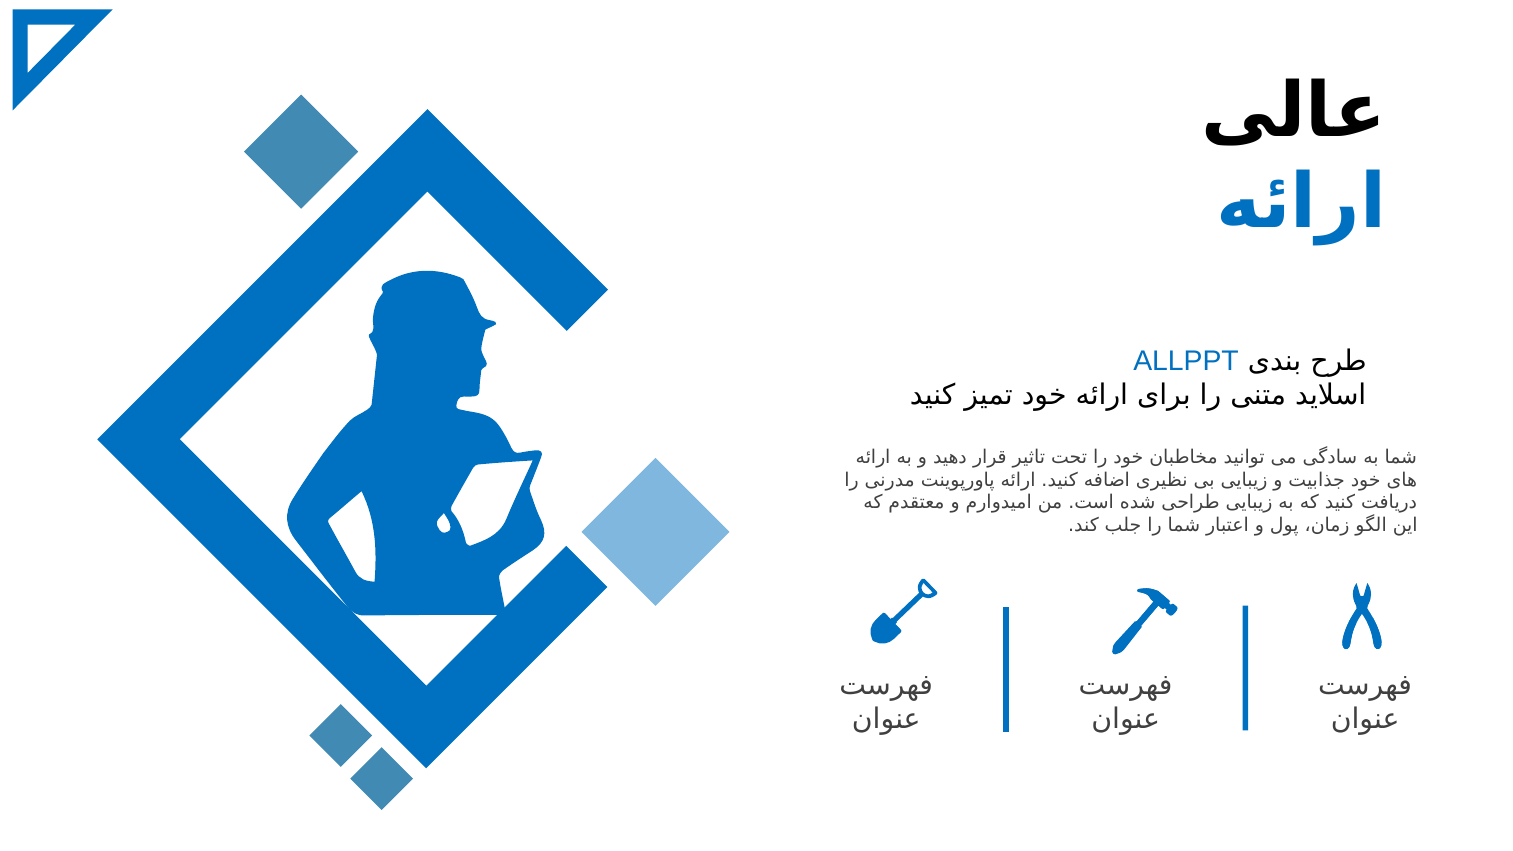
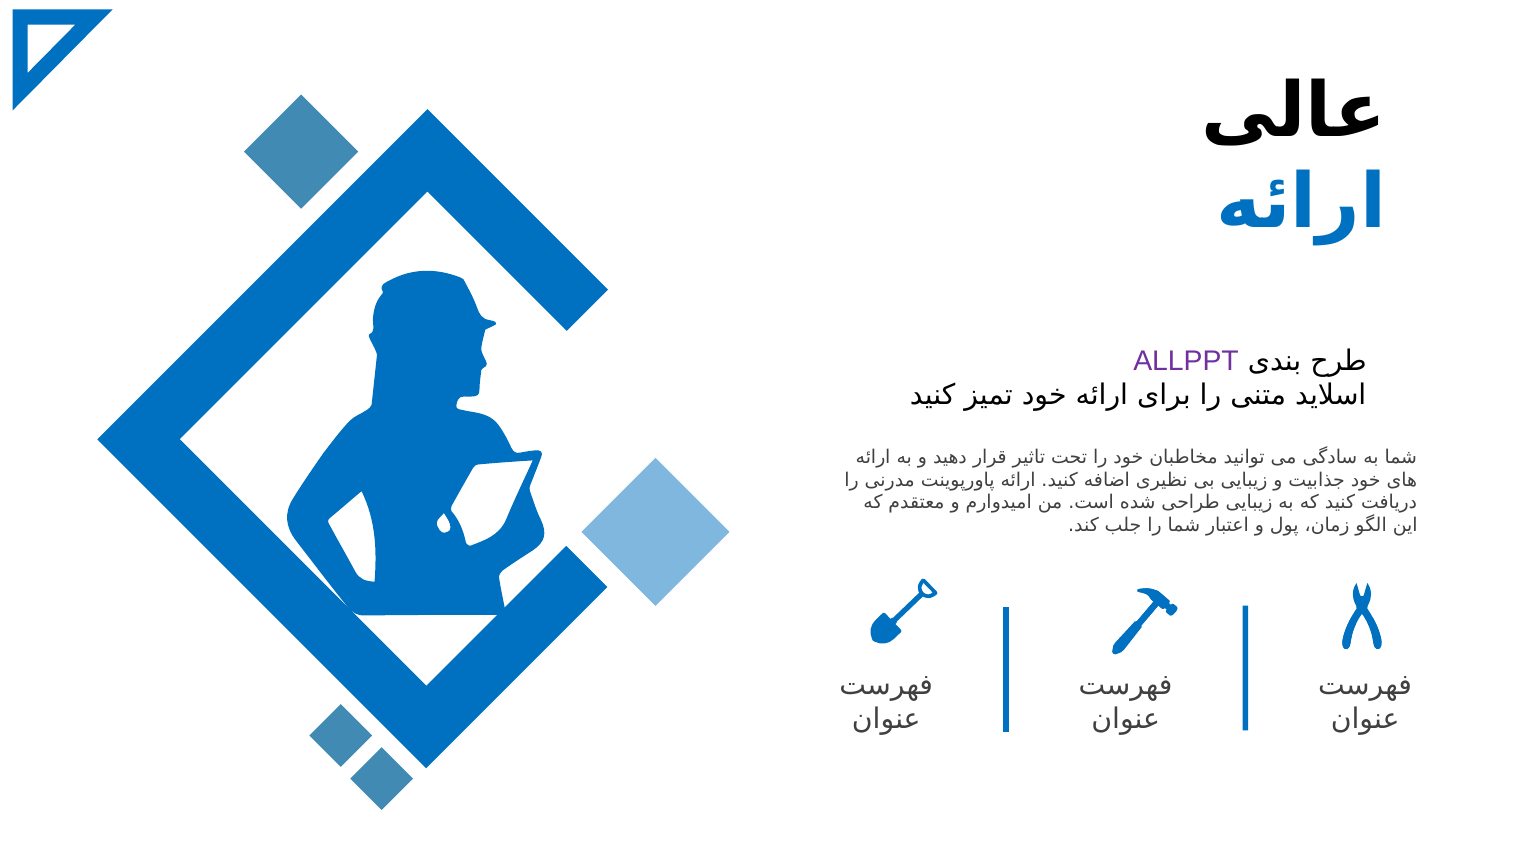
ALLPPT colour: blue -> purple (1186, 361)
